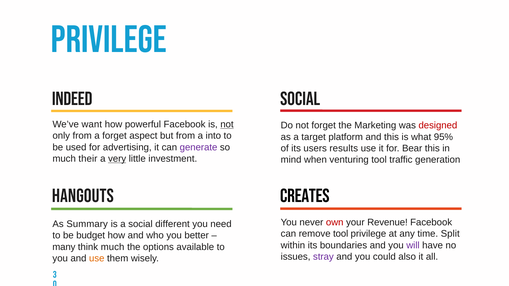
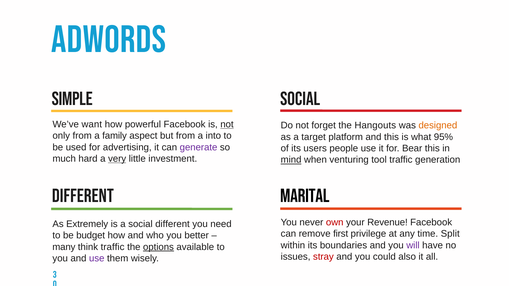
privilege: privilege -> adwords (109, 40)
indeed: indeed -> simple (72, 99)
Marketing: Marketing -> Hangouts (375, 126)
designed colour: red -> orange (438, 126)
a forget: forget -> family (115, 136)
results: results -> people (344, 149)
their: their -> hard (88, 159)
mind underline: none -> present (291, 160)
hangouts: hangouts -> different (83, 196)
creates: creates -> marital (305, 196)
Summary: Summary -> Extremely (87, 224)
remove tool: tool -> first (341, 234)
think much: much -> traffic (113, 247)
options underline: none -> present (158, 247)
stray colour: purple -> red (323, 257)
use colour: orange -> purple (97, 259)
